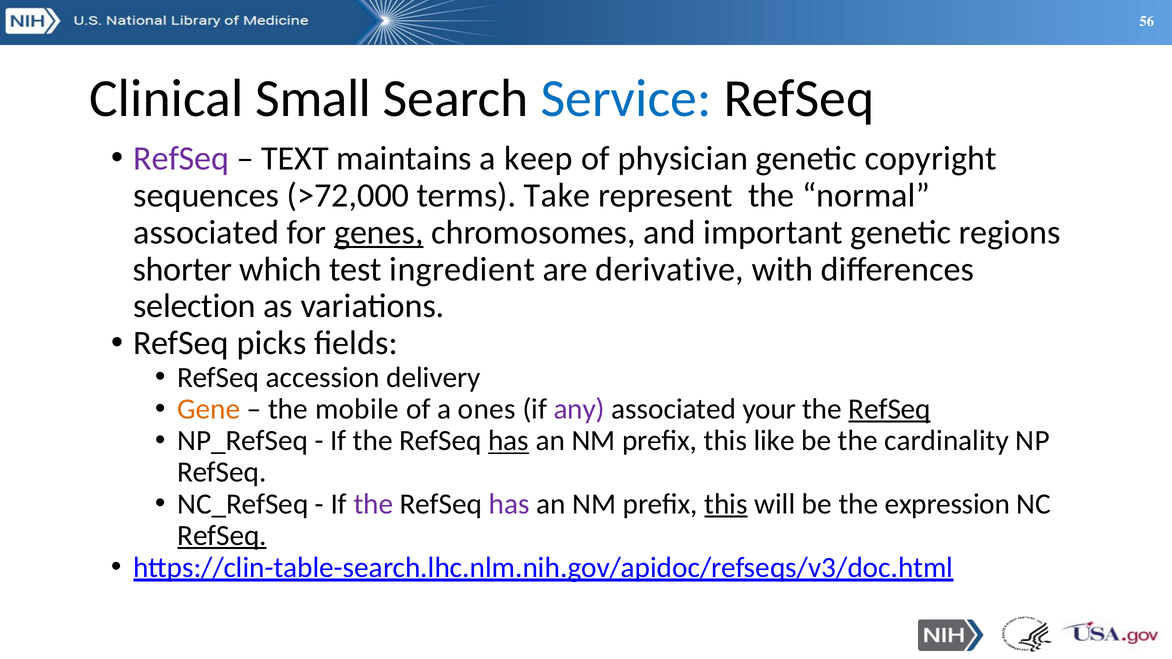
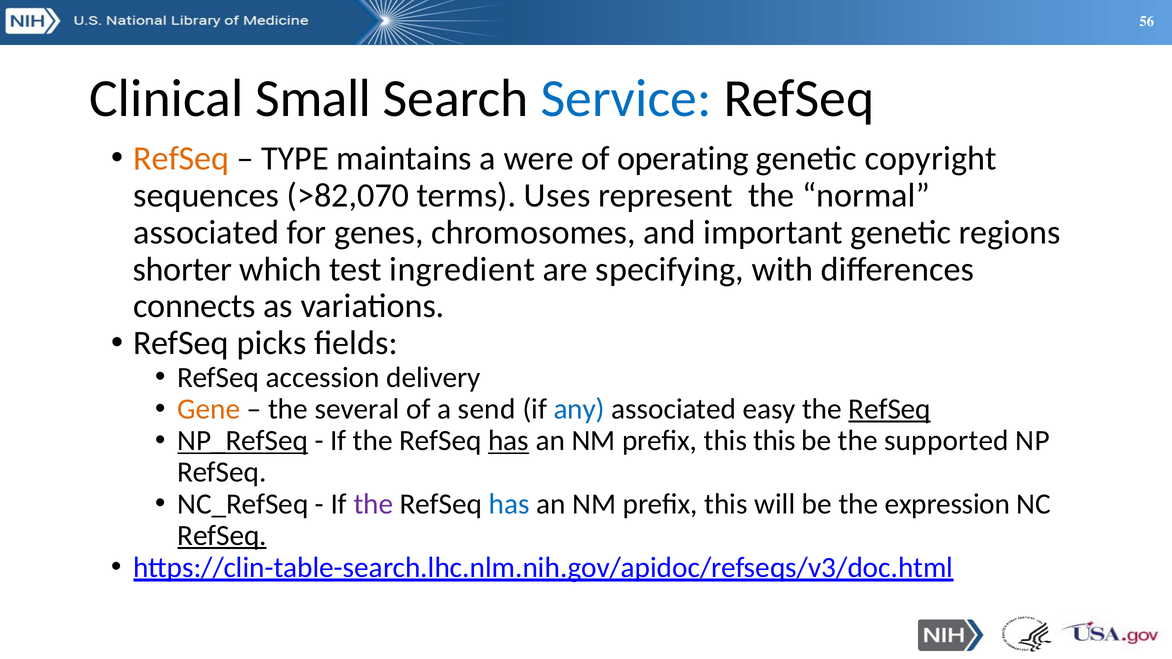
RefSeq colour: purple -> orange (181, 159)
TEXT: TEXT -> TYPE (295, 159)
keep: keep -> were (539, 159)
physician: physician -> operating (683, 159)
>72,000: >72,000 -> >82,070 (348, 196)
Take: Take -> Uses (557, 196)
genes underline: present -> none (379, 232)
derivative: derivative -> specifying (670, 269)
selection: selection -> connects (195, 306)
mobile: mobile -> several (357, 409)
ones: ones -> send (487, 409)
any colour: purple -> blue (579, 409)
your: your -> easy (769, 409)
NP_RefSeq underline: none -> present (243, 441)
this like: like -> this (774, 441)
cardinality: cardinality -> supported (947, 441)
has colour: purple -> blue (509, 504)
this underline: present -> none (726, 504)
